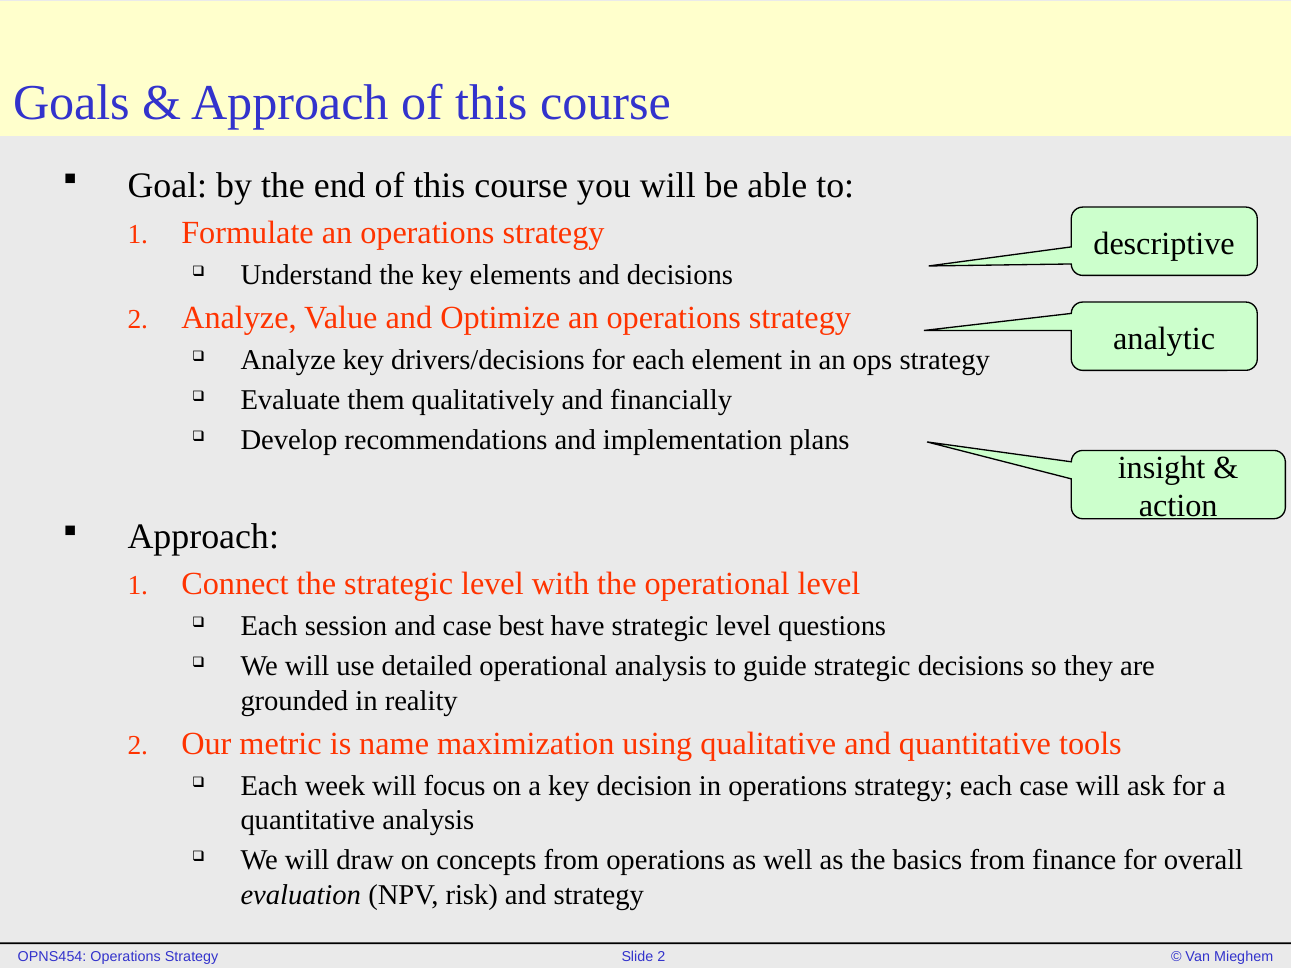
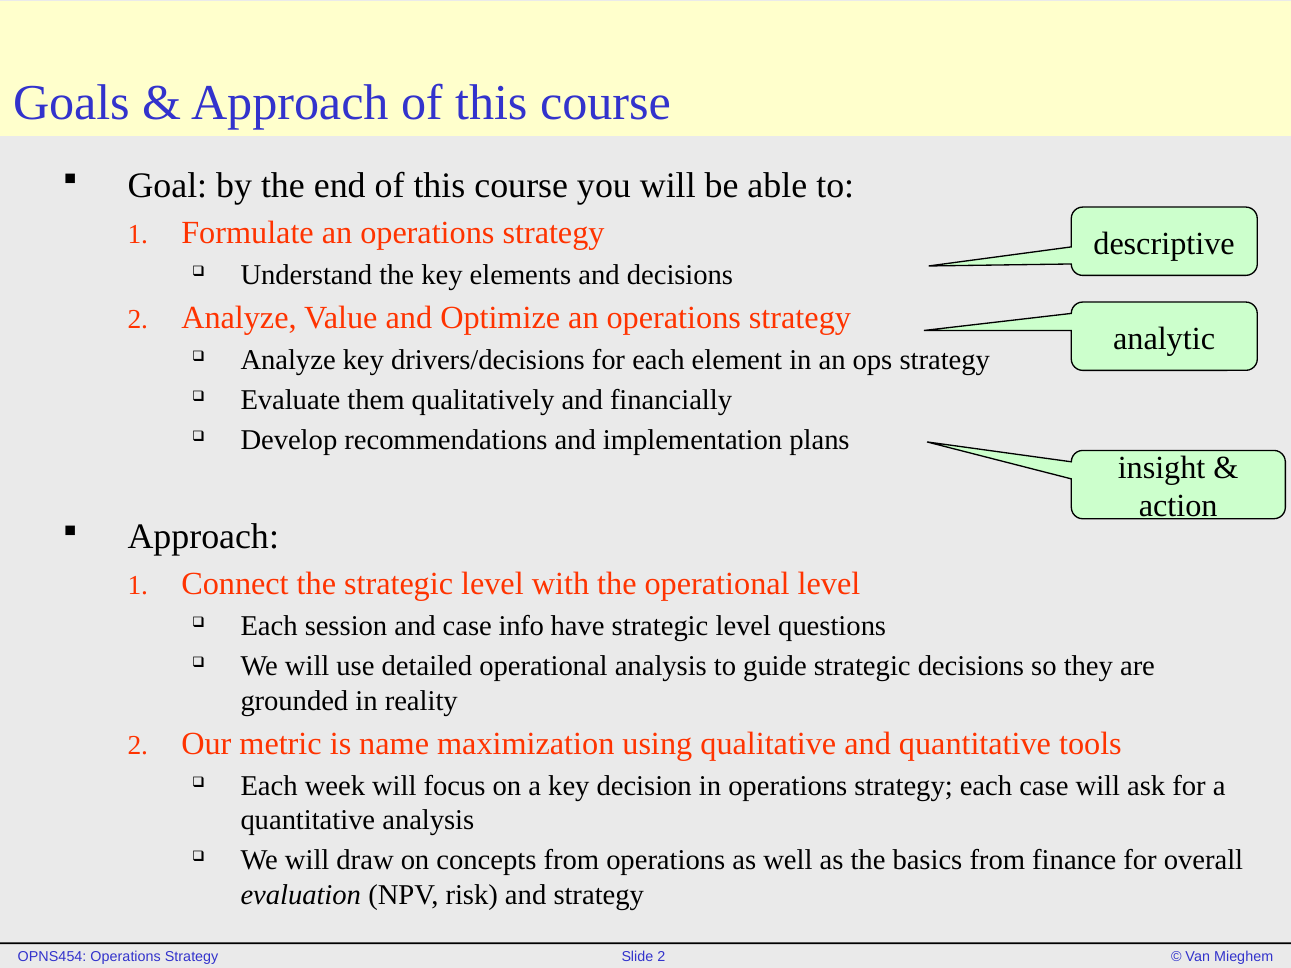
best: best -> info (521, 626)
